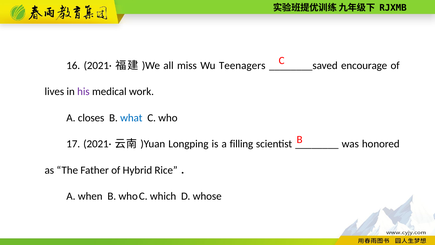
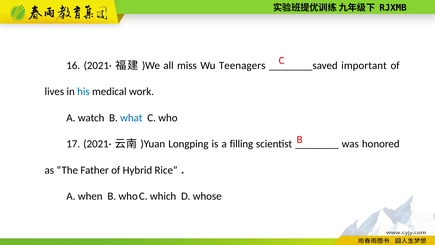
encourage: encourage -> important (364, 65)
his colour: purple -> blue (83, 92)
closes: closes -> watch (91, 118)
